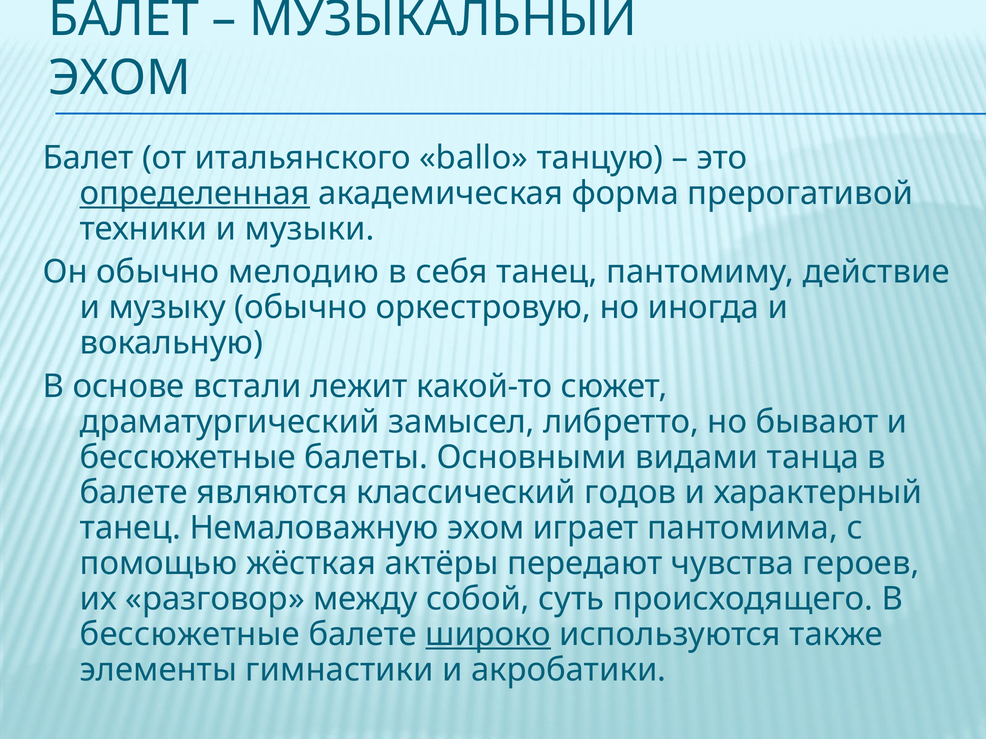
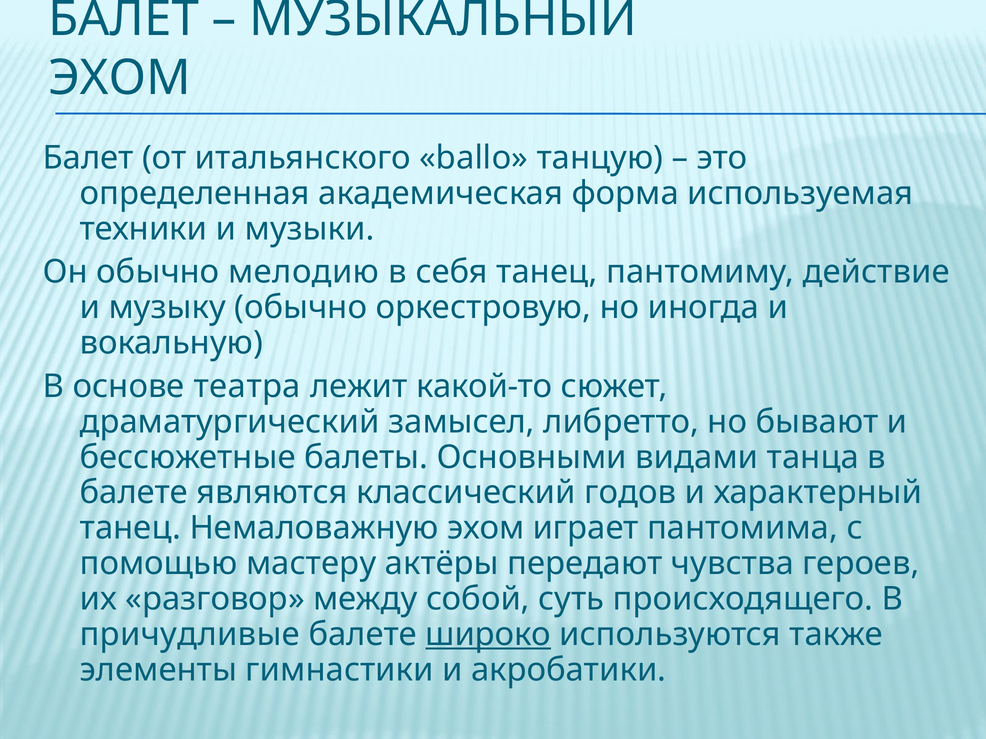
определенная underline: present -> none (195, 193)
прерогативой: прерогативой -> используемая (800, 193)
встали: встали -> театра (247, 387)
жёсткая: жёсткая -> мастеру (311, 564)
бессюжетные: бессюжетные -> причудливые (190, 635)
